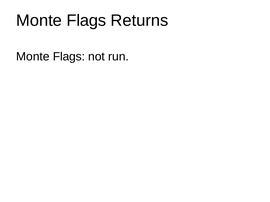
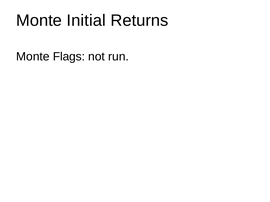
Flags: Flags -> Initial (86, 20)
